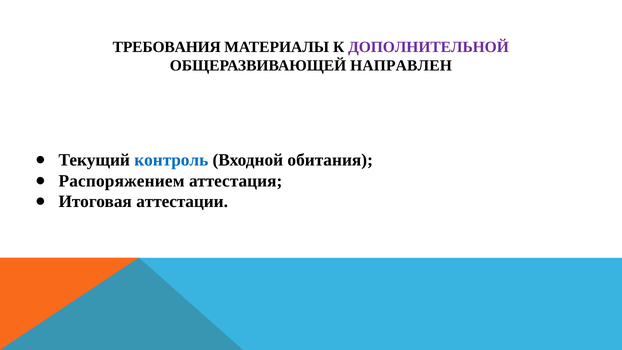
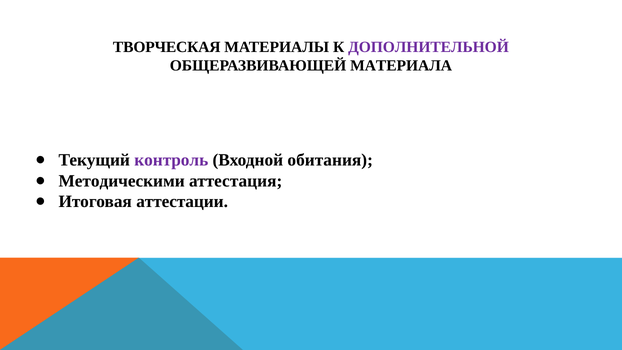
ТРЕБОВАНИЯ: ТРЕБОВАНИЯ -> ТВОРЧЕСКАЯ (167, 47)
НАПРАВЛЕН: НАПРАВЛЕН -> МАТЕРИАЛА (401, 66)
контроль colour: blue -> purple (171, 160)
Распоряжением: Распоряжением -> Методическими (122, 181)
